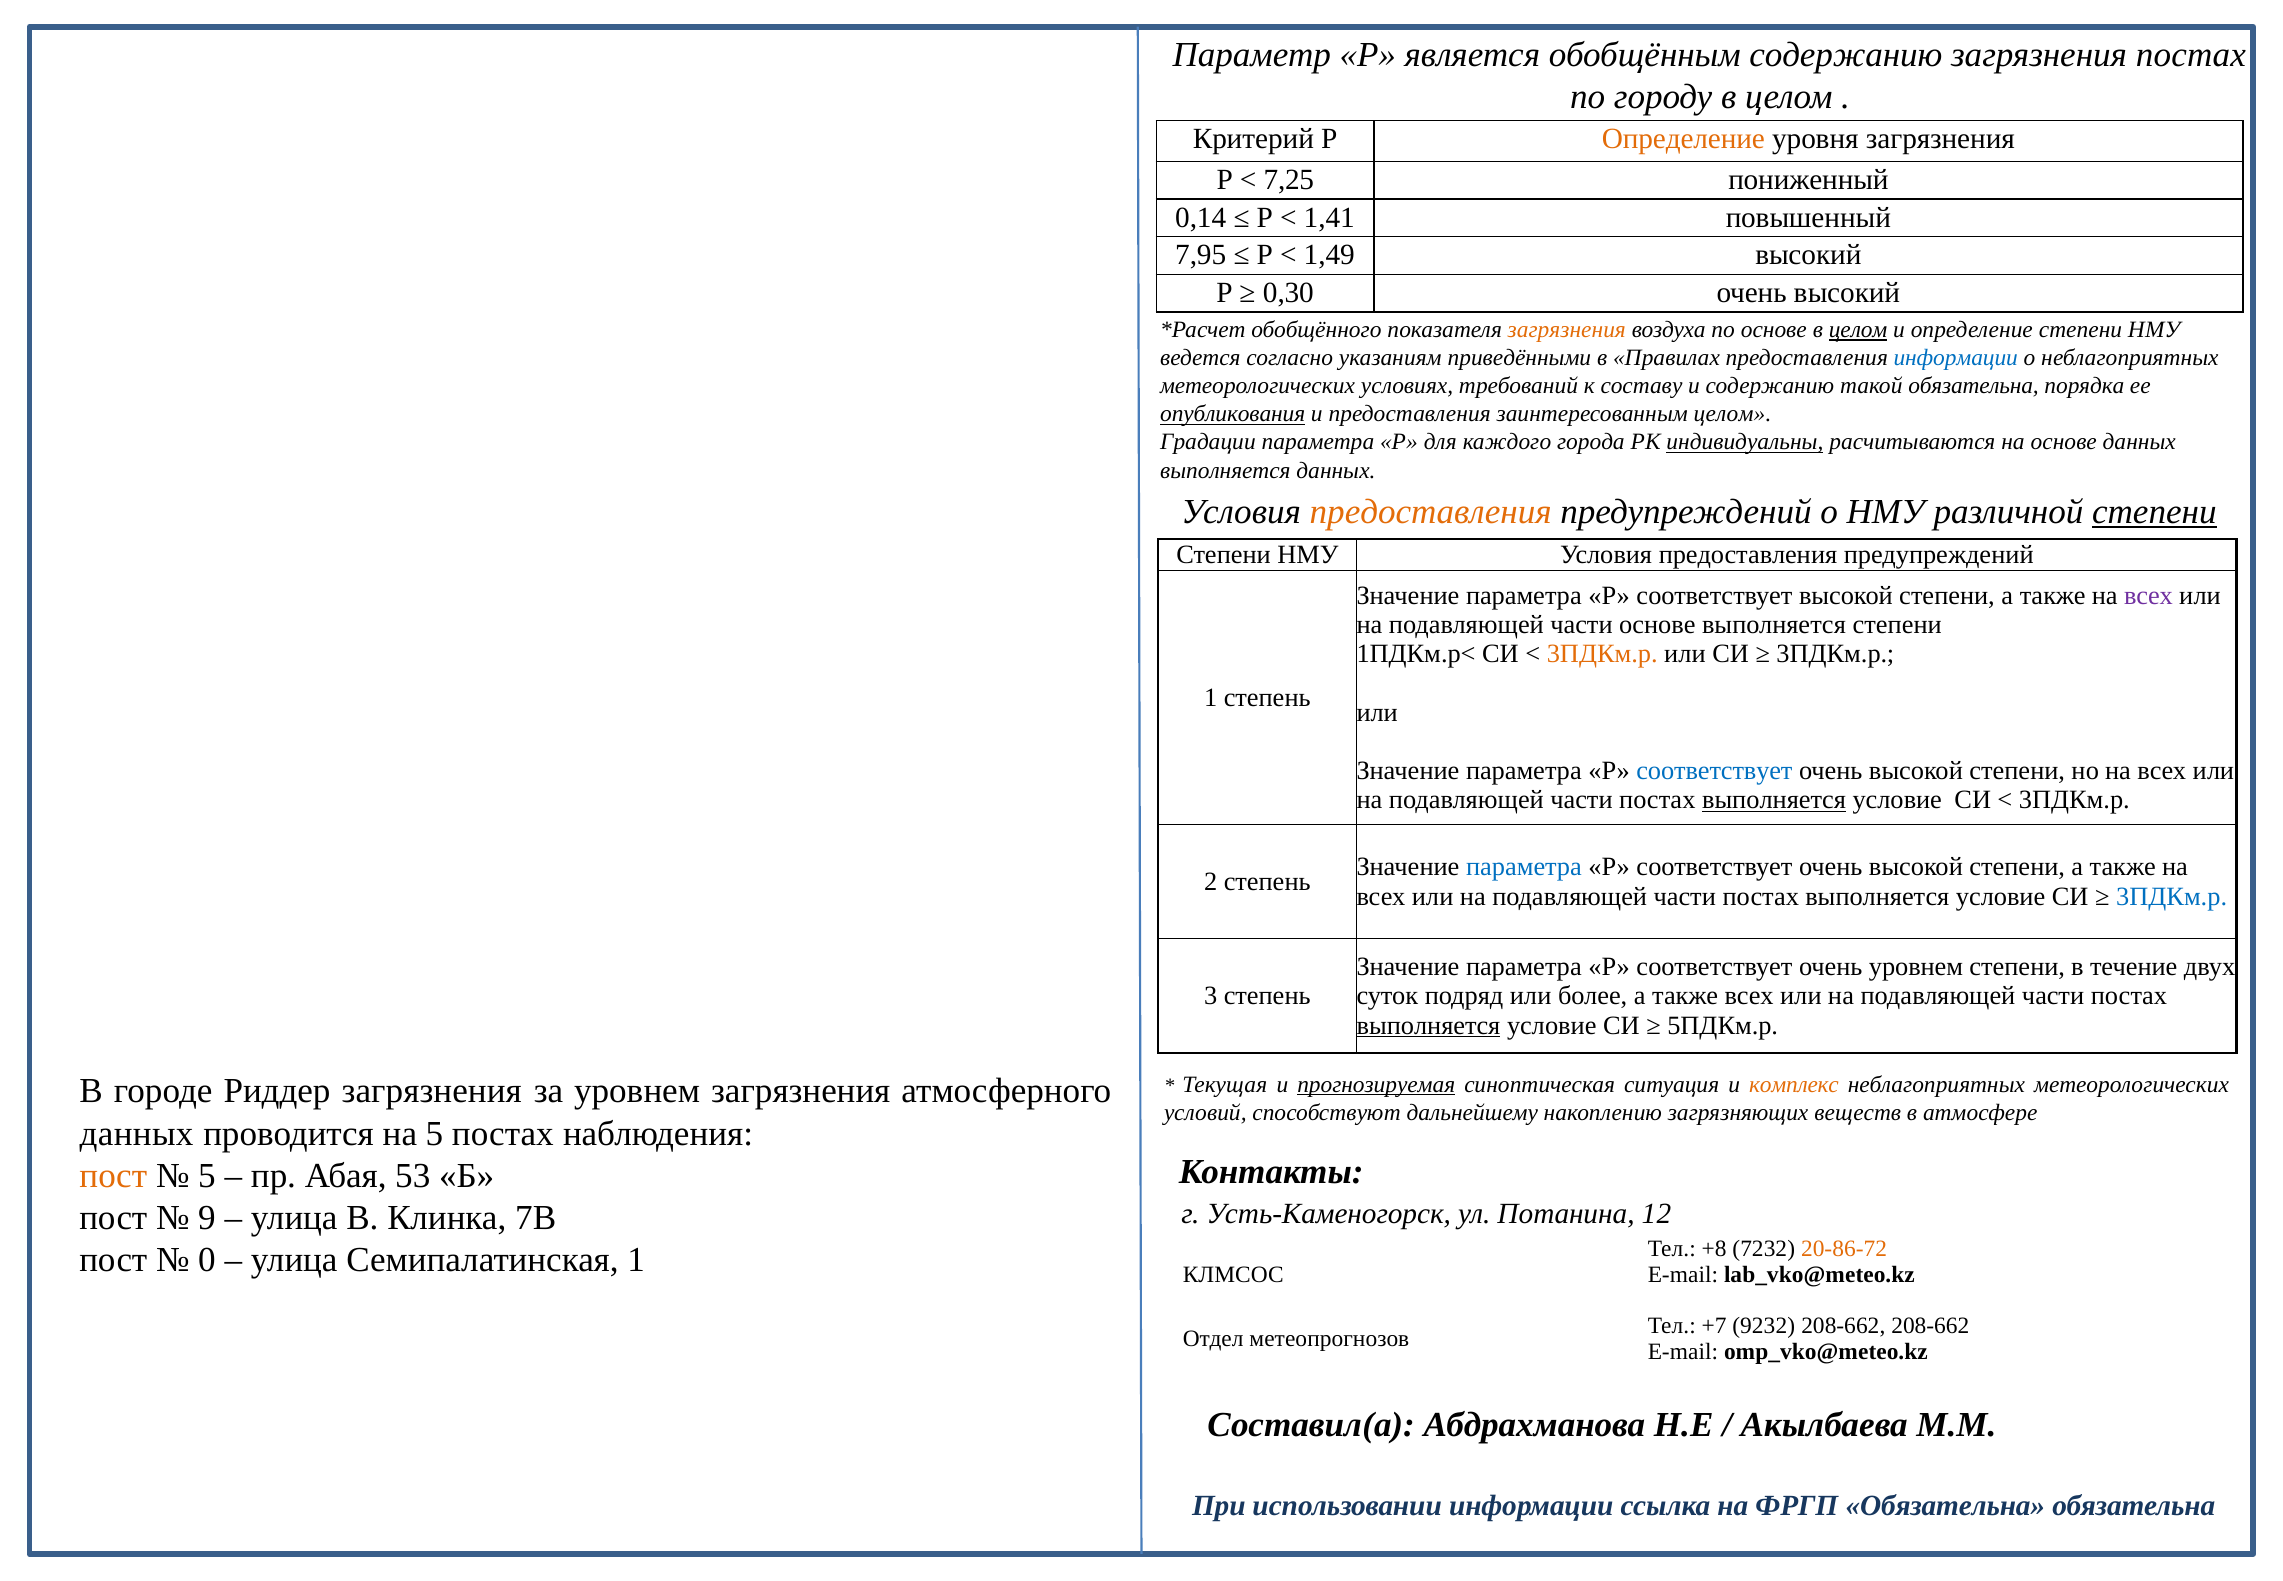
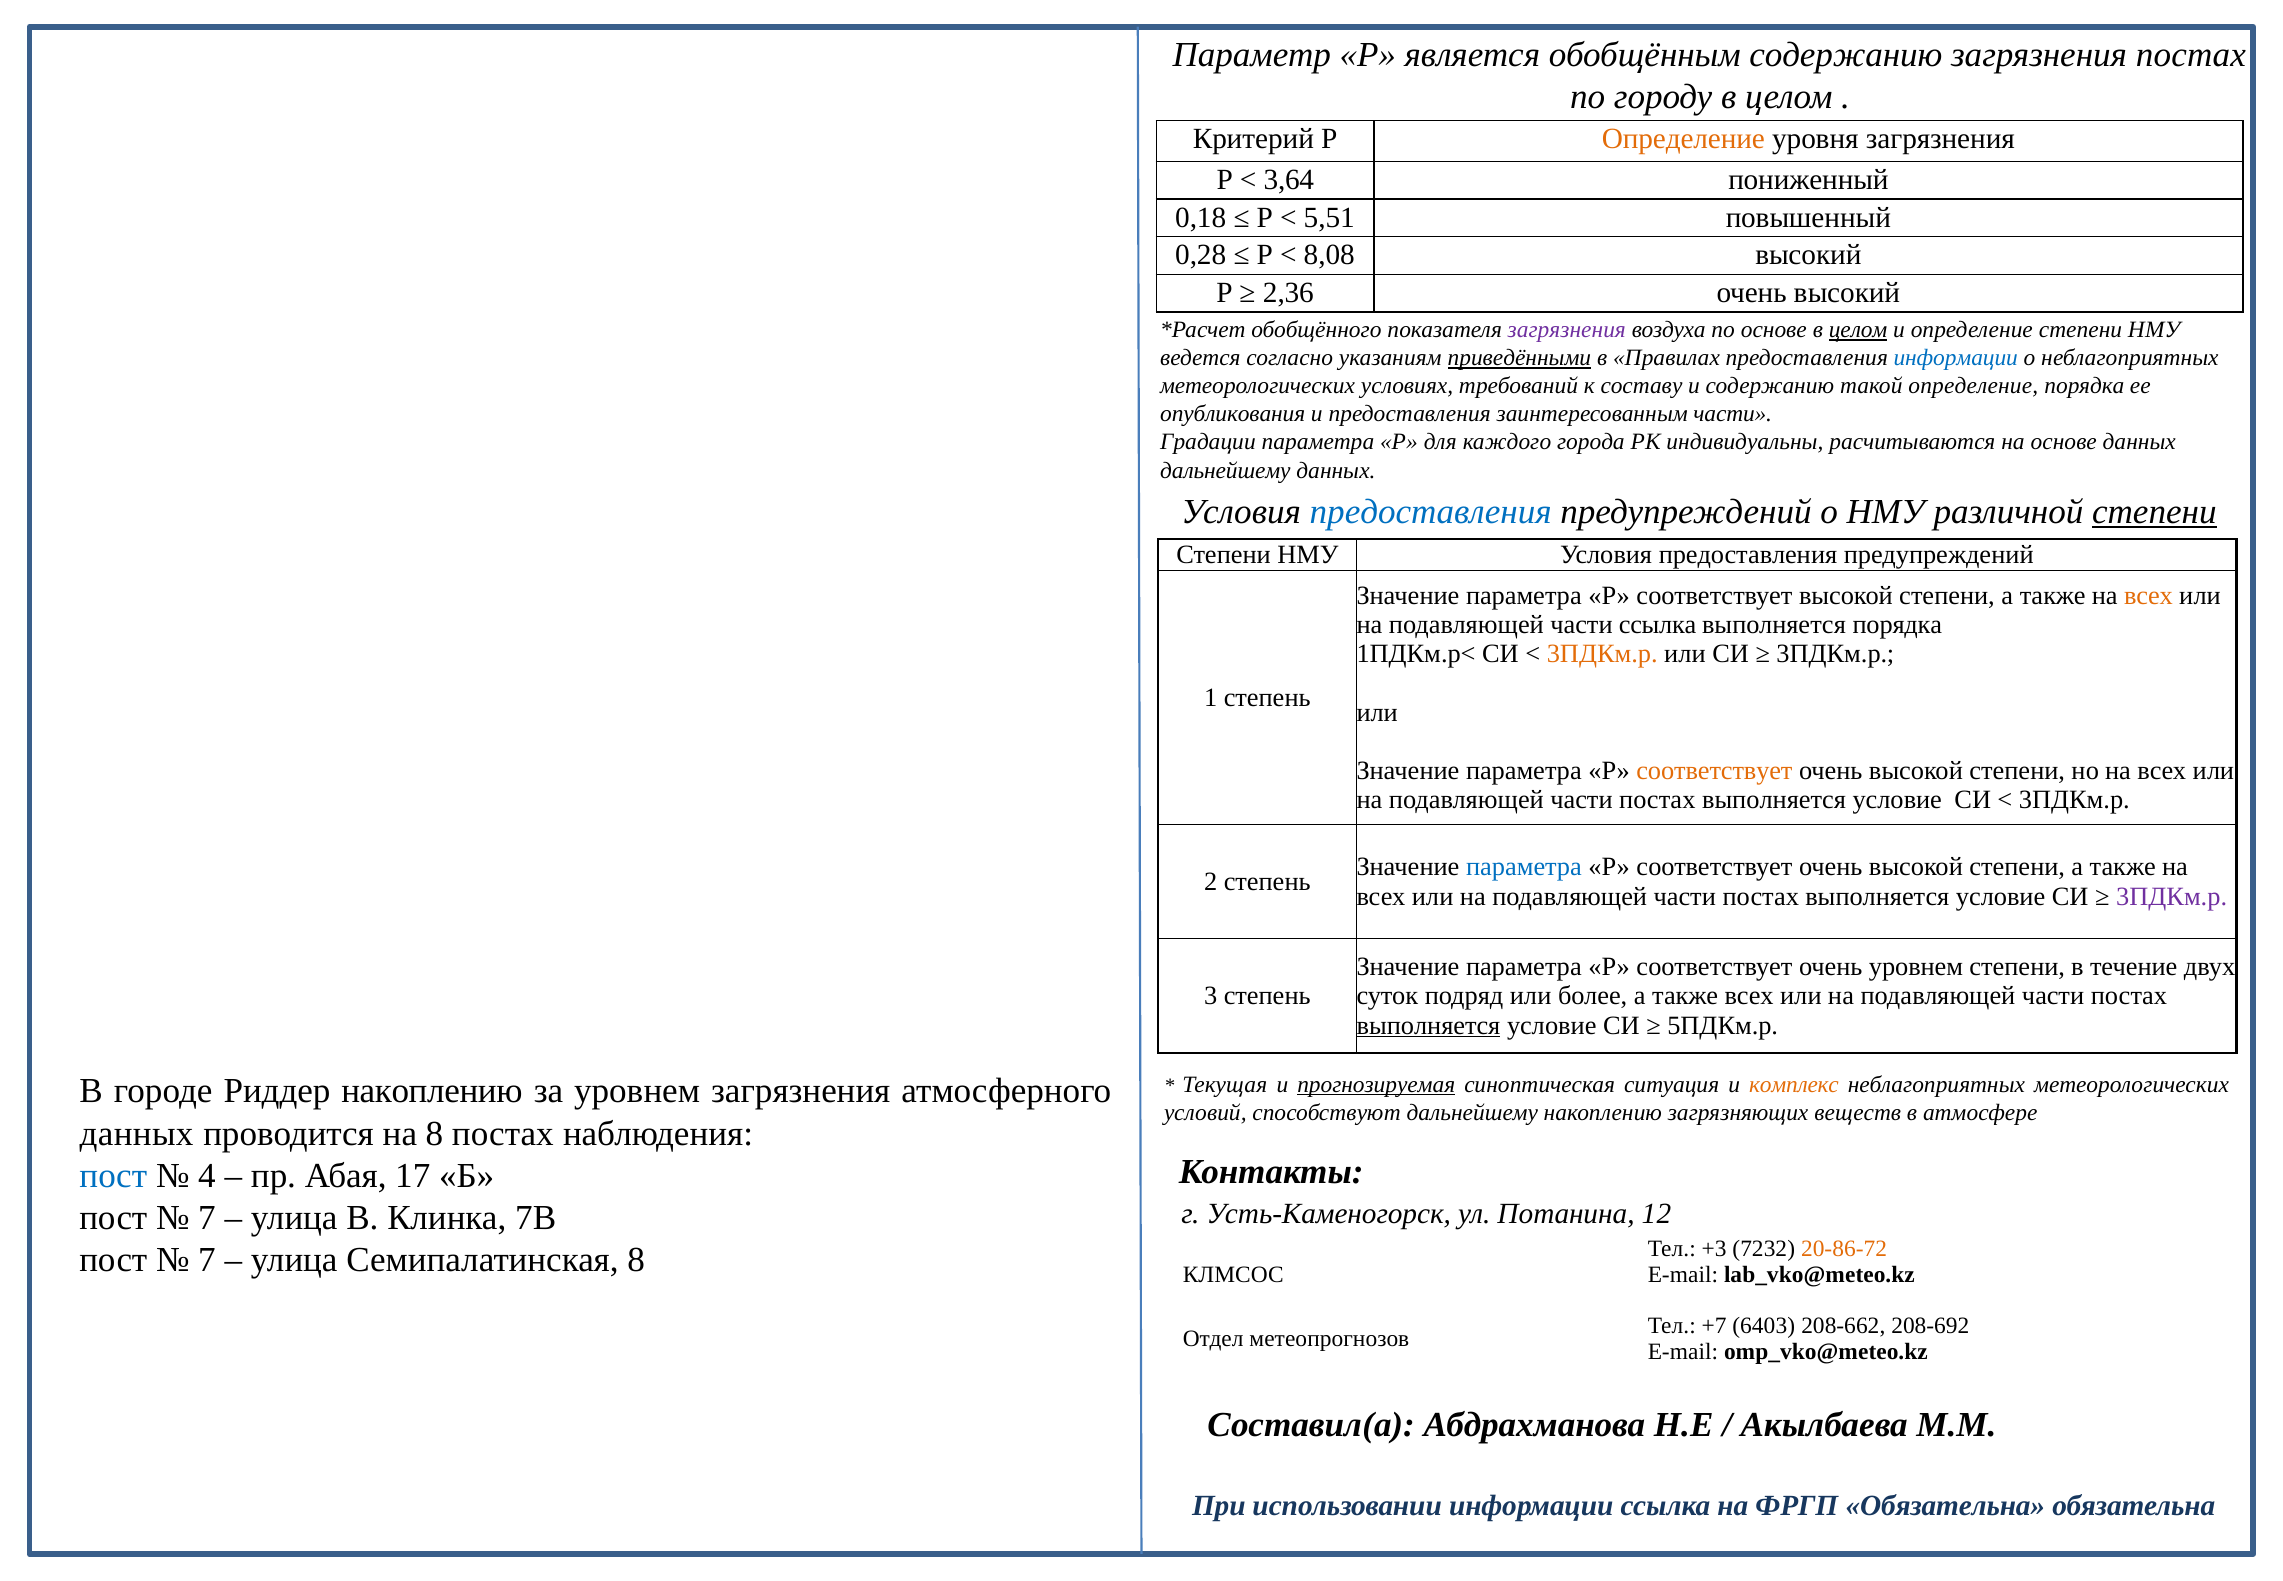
7,25: 7,25 -> 3,64 (1289, 180)
0,14: 0,14 -> 0,18 (1201, 217)
1,41: 1,41 -> 5,51 (1329, 217)
7,95: 7,95 -> 0,28 (1201, 255)
1,49: 1,49 -> 8,08 (1329, 255)
0,30: 0,30 -> 2,36 (1288, 293)
загрязнения colour: orange -> purple (1567, 330)
приведёнными underline: none -> present (1519, 358)
такой обязательна: обязательна -> определение (1973, 386)
опубликования underline: present -> none (1233, 414)
заинтересованным целом: целом -> части (1733, 414)
индивидуальны underline: present -> none (1745, 442)
выполняется: выполняется -> дальнейшему (1225, 470)
предоставления colour: orange -> blue (1431, 512)
всех colour: purple -> orange (2148, 595)
части основе: основе -> ссылка (1658, 625)
выполняется степени: степени -> порядка (1897, 625)
соответствует colour: blue -> orange (1714, 771)
выполняется underline: present -> none (1774, 800)
3ПДКм.р colour: blue -> purple (2172, 896)
Риддер загрязнения: загрязнения -> накоплению (432, 1091)
на 5: 5 -> 8 (434, 1133)
пост colour: orange -> blue (113, 1175)
5: 5 -> 4 (207, 1175)
53: 53 -> 17 (413, 1175)
9: 9 -> 7 (207, 1217)
+8: +8 -> +3 (1714, 1248)
0: 0 -> 7 (207, 1260)
Семипалатинская 1: 1 -> 8 (636, 1260)
9232: 9232 -> 6403 (1764, 1325)
208-662 208-662: 208-662 -> 208-692 (1930, 1325)
